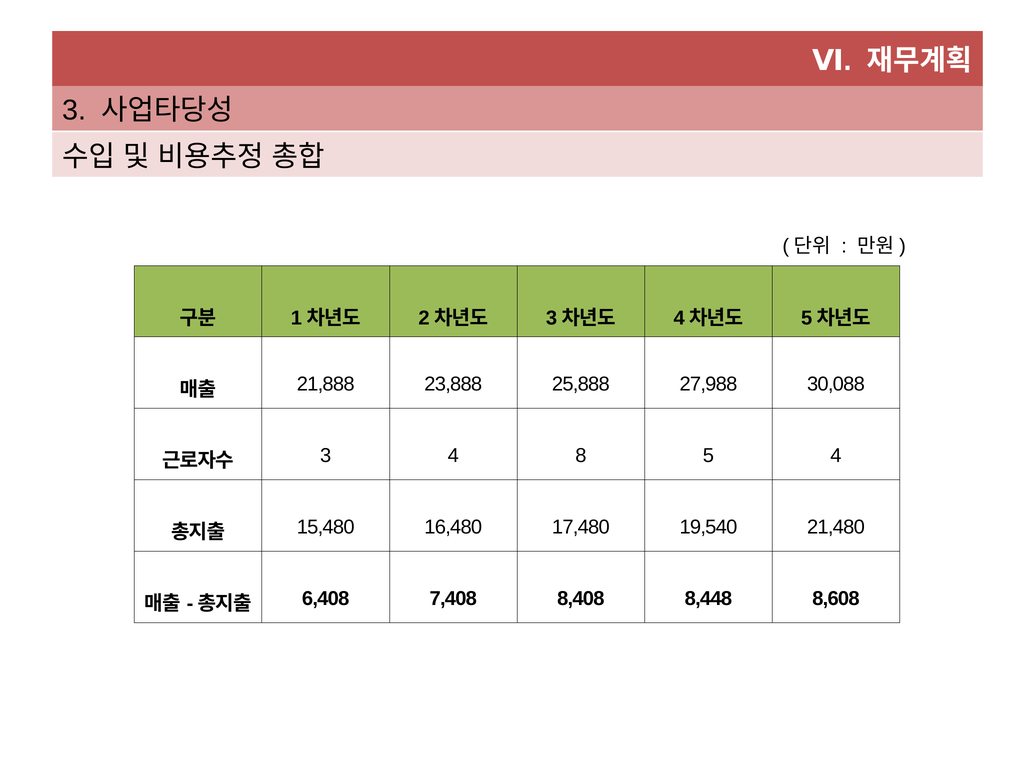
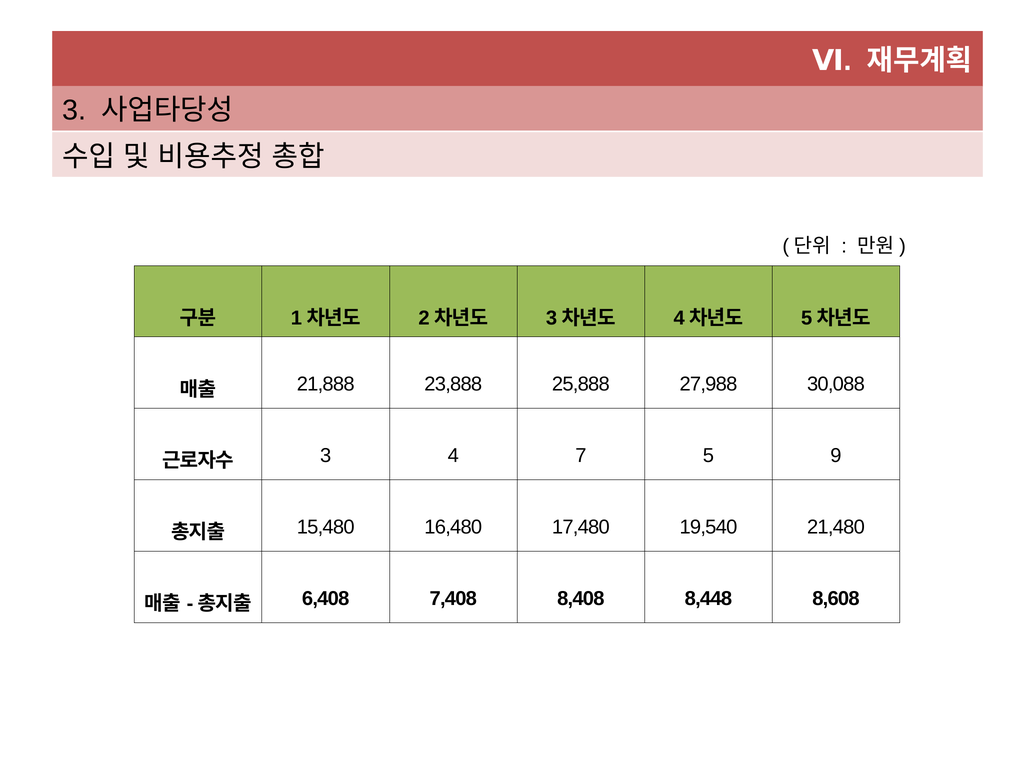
8: 8 -> 7 (581, 456)
5 4: 4 -> 9 (836, 456)
